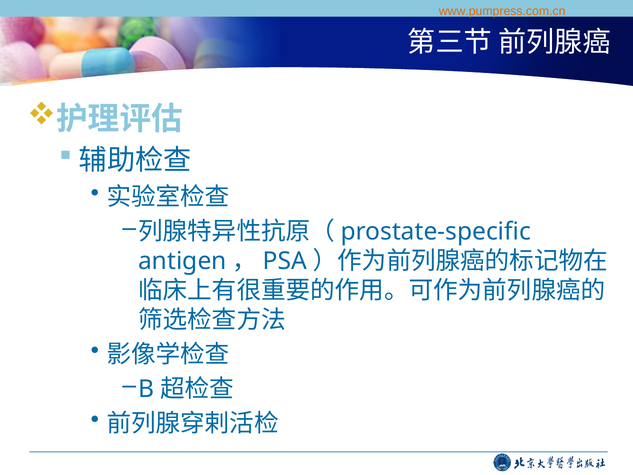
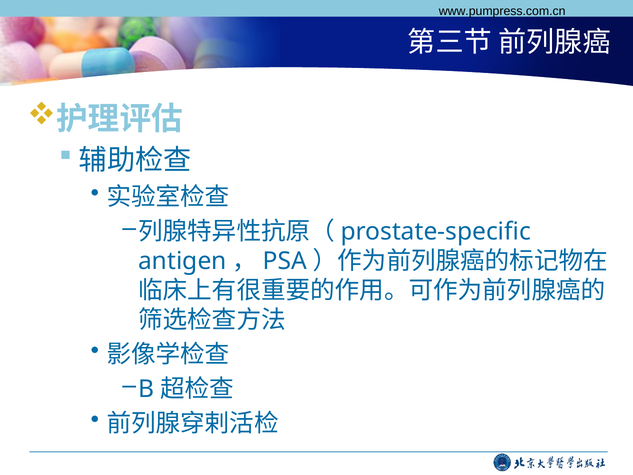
www.pumpress.com.cn colour: orange -> black (502, 11)
